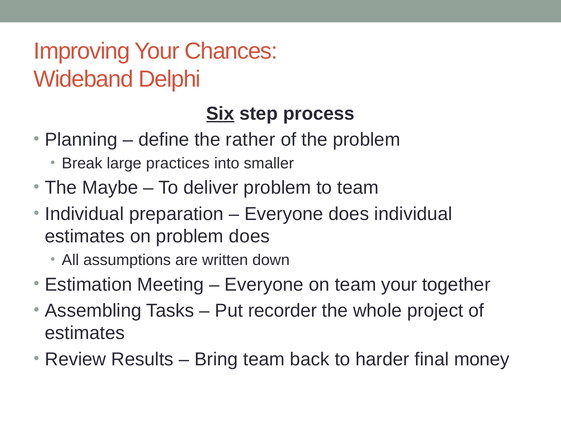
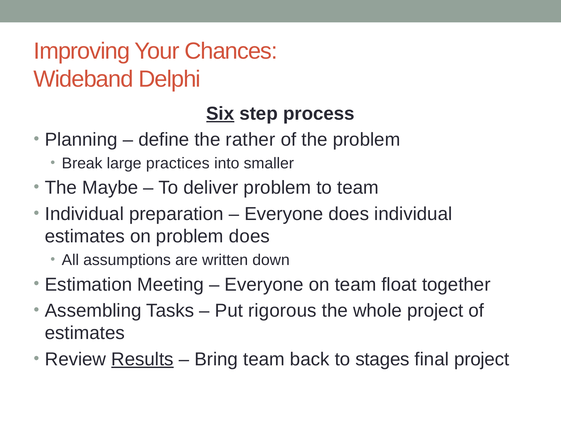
team your: your -> float (399, 284)
recorder: recorder -> rigorous (282, 311)
Results underline: none -> present (142, 359)
harder: harder -> stages (383, 359)
final money: money -> project (482, 359)
